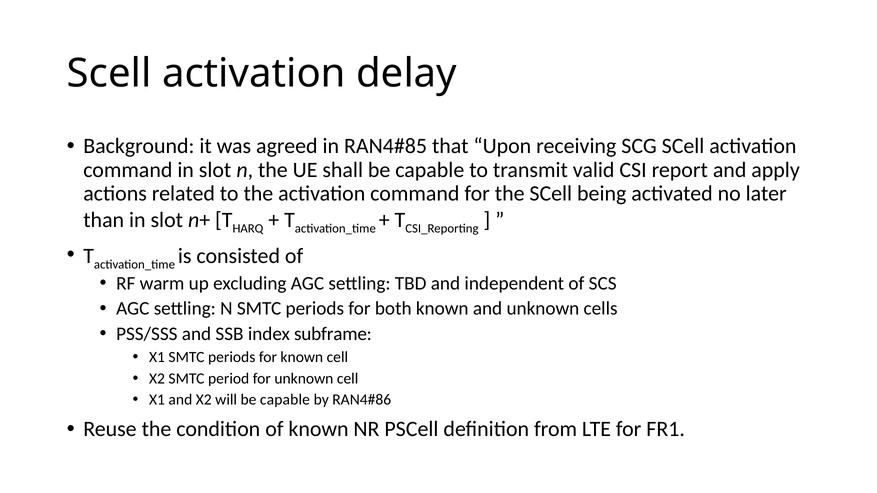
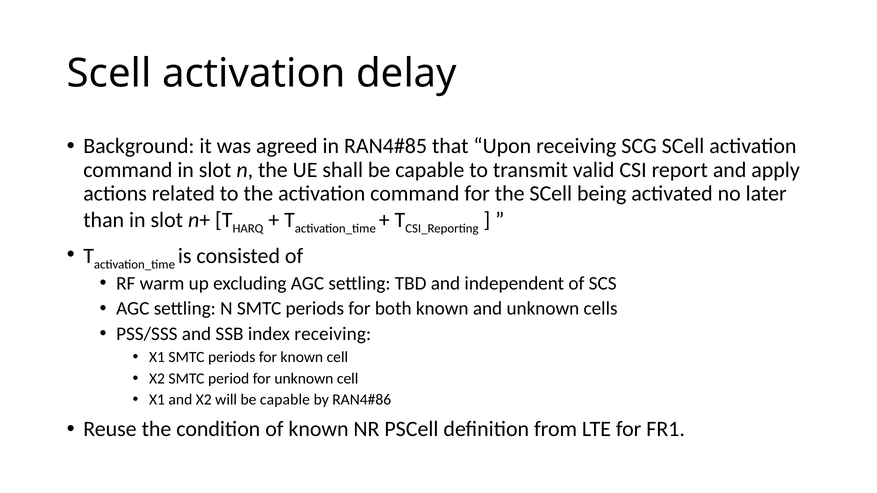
index subframe: subframe -> receiving (333, 334)
